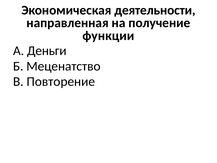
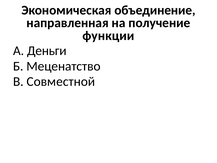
деятельности: деятельности -> объединение (155, 10)
Повторение: Повторение -> Совместной (61, 81)
